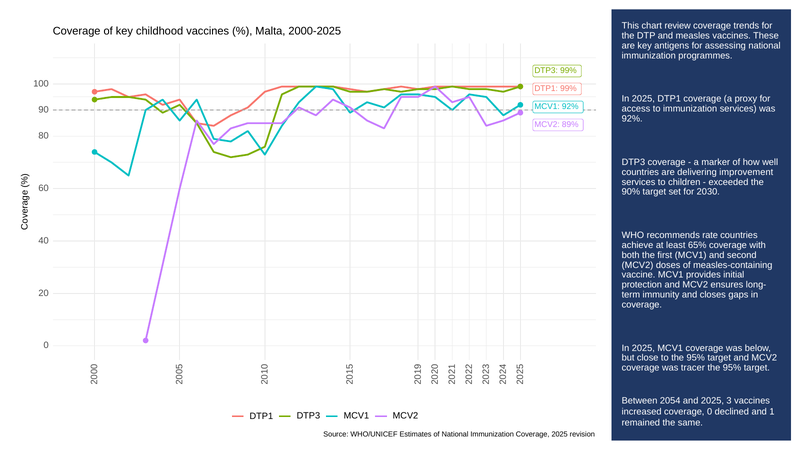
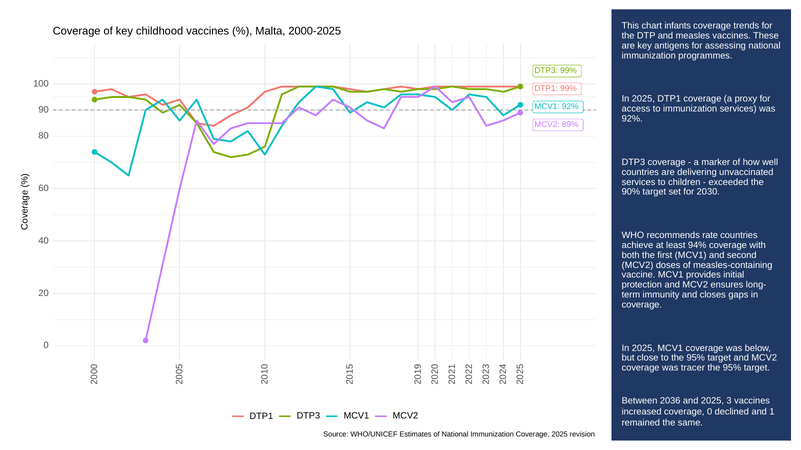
review: review -> infants (678, 26)
improvement: improvement -> unvaccinated (746, 172)
65%: 65% -> 94% (697, 246)
2054: 2054 -> 2036 (670, 401)
